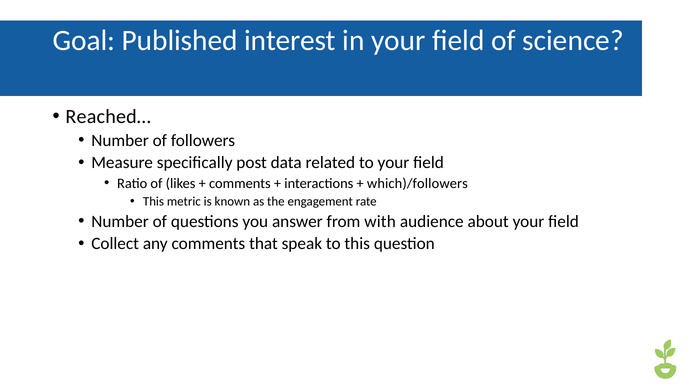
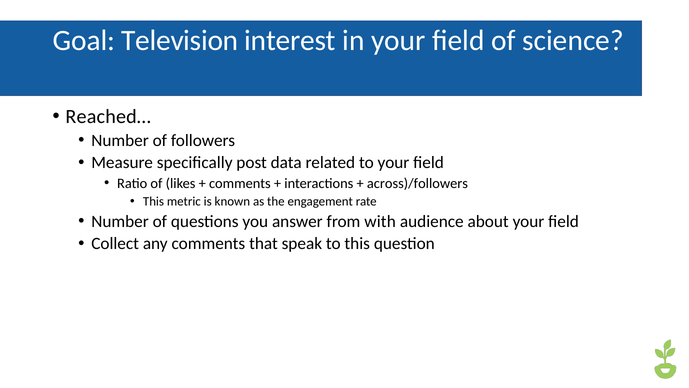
Published: Published -> Television (180, 40)
which)/followers: which)/followers -> across)/followers (417, 183)
